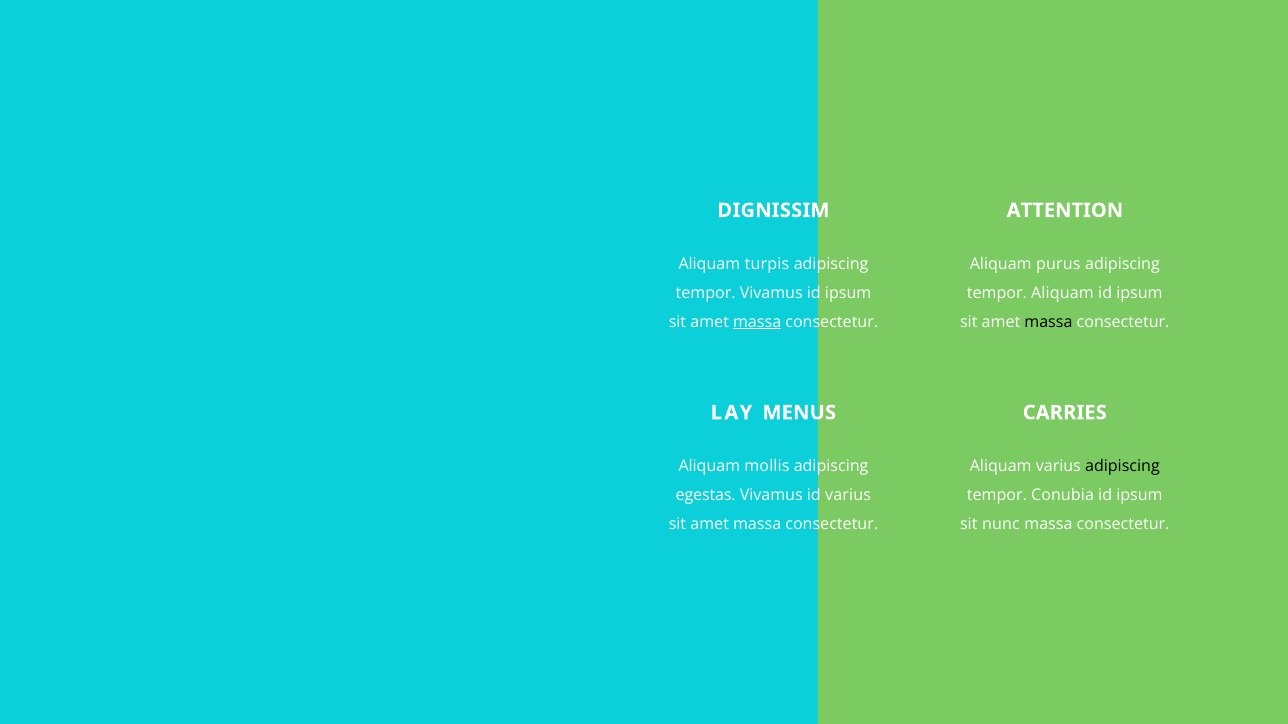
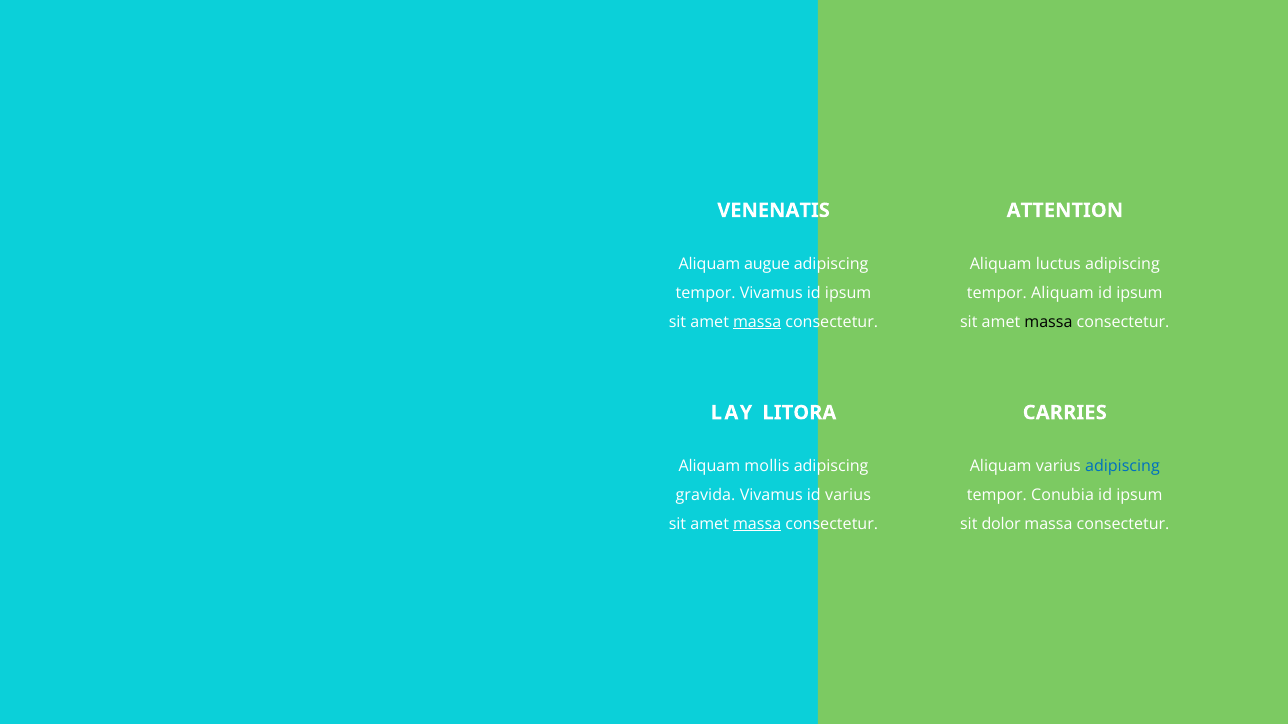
DIGNISSIM: DIGNISSIM -> VENENATIS (774, 211)
turpis: turpis -> augue (767, 264)
purus: purus -> luctus (1058, 264)
MENUS: MENUS -> LITORA (799, 413)
adipiscing colour: black -> blue (1122, 466)
egestas: egestas -> gravida (706, 495)
massa underline: none -> present (757, 524)
nunc: nunc -> dolor (1001, 524)
